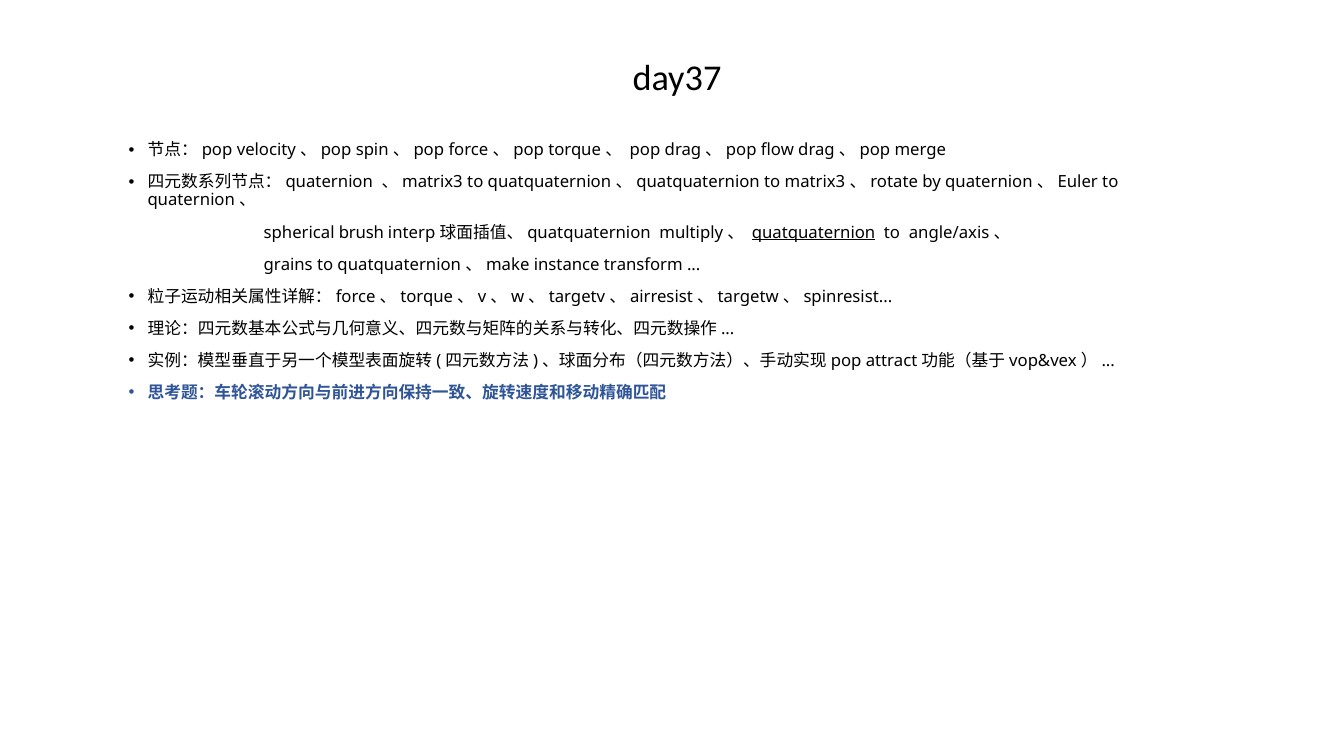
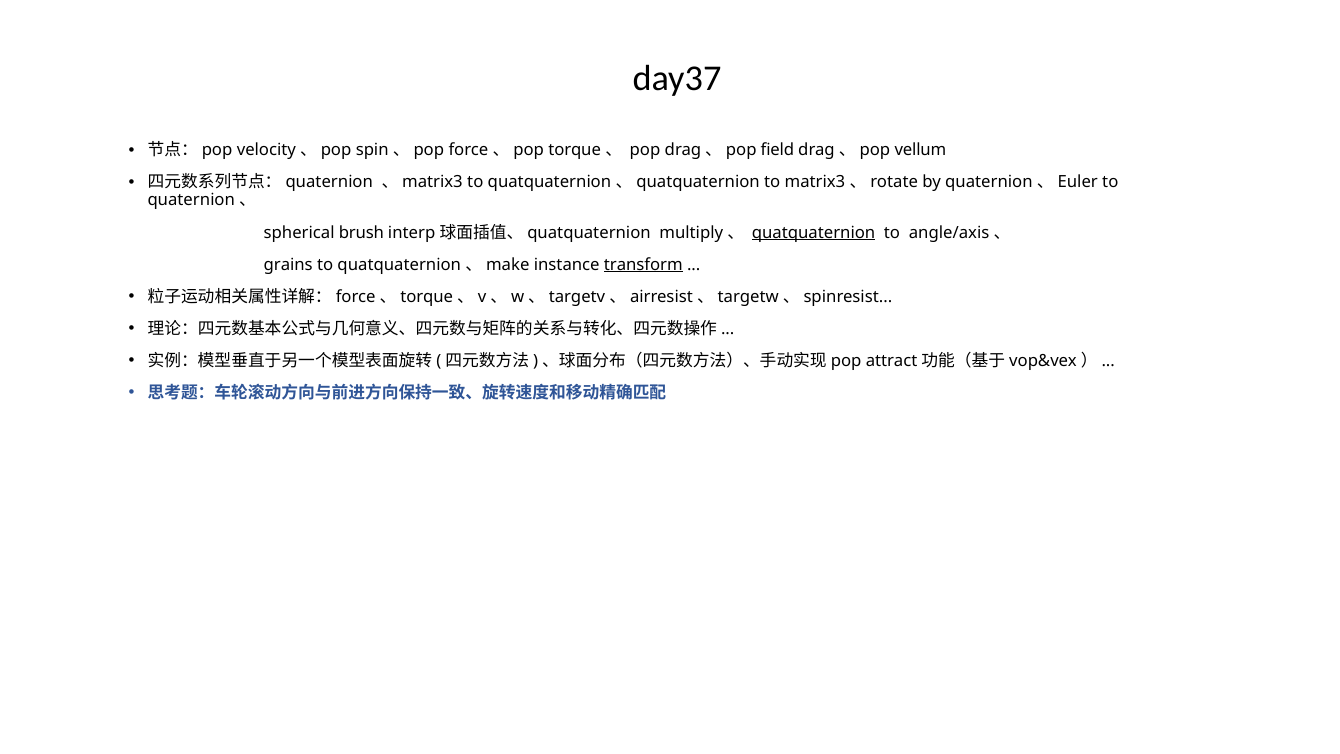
flow: flow -> field (777, 150)
merge: merge -> vellum (920, 150)
transform underline: none -> present (643, 264)
